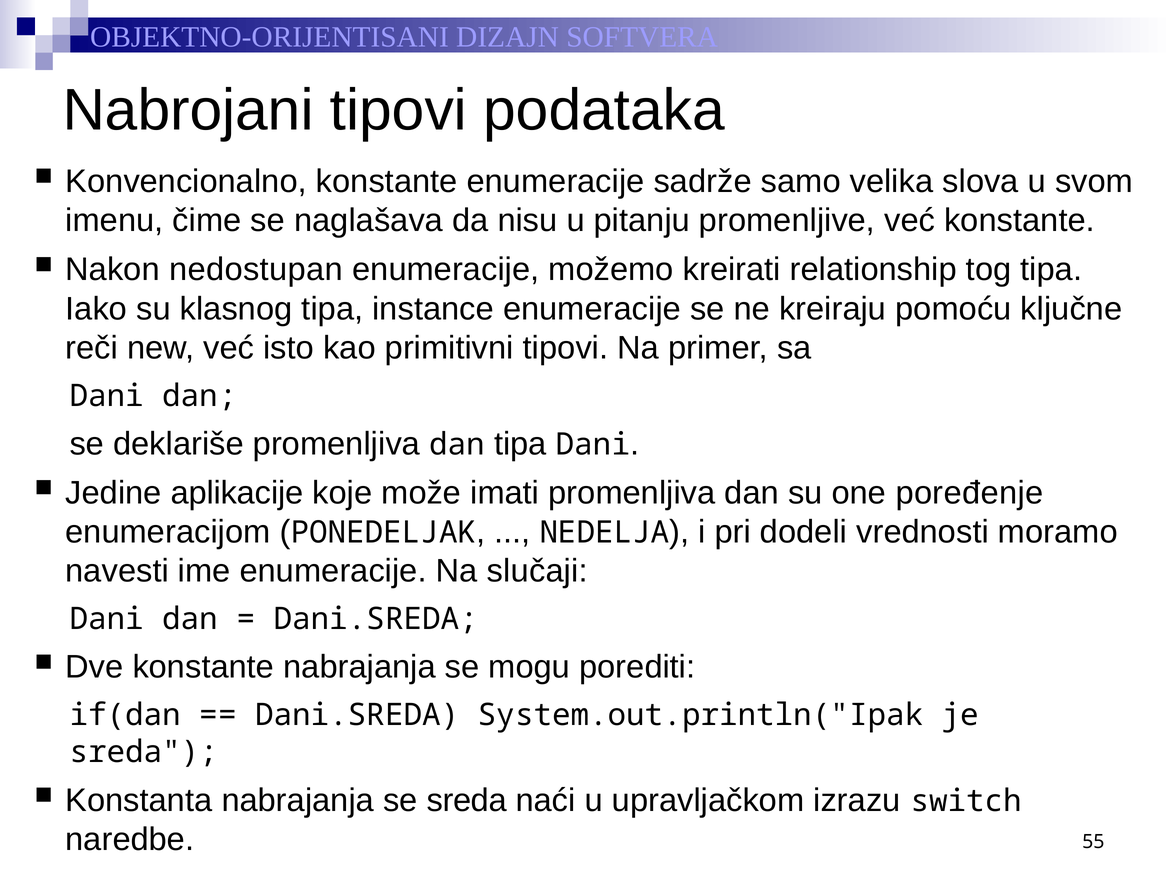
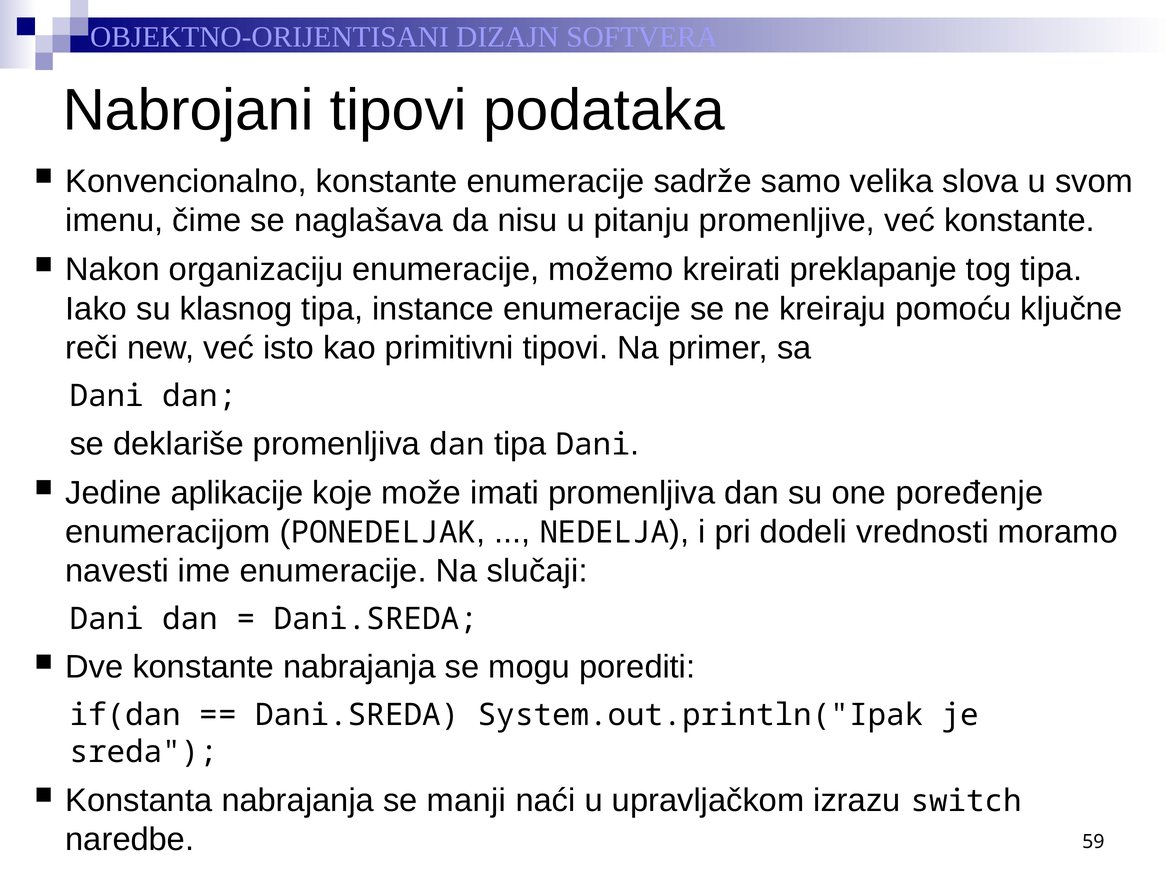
nedostupan: nedostupan -> organizaciju (256, 270)
relationship: relationship -> preklapanje (873, 270)
se sreda: sreda -> manji (466, 801)
55: 55 -> 59 (1093, 842)
